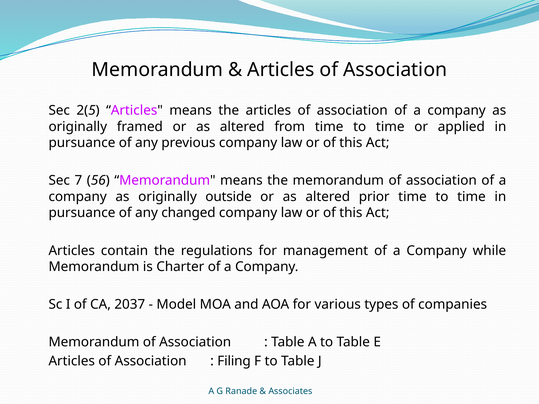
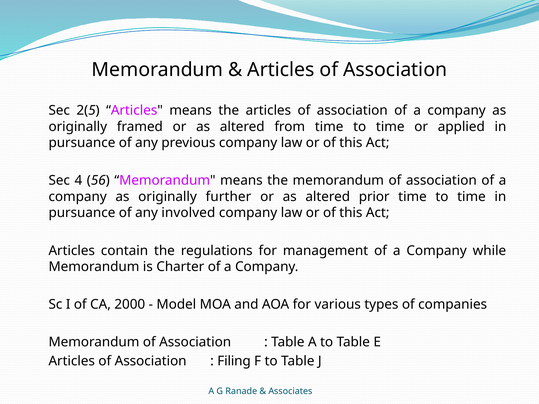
7: 7 -> 4 (78, 181)
outside: outside -> further (228, 197)
changed: changed -> involved (188, 213)
2037: 2037 -> 2000 (130, 305)
